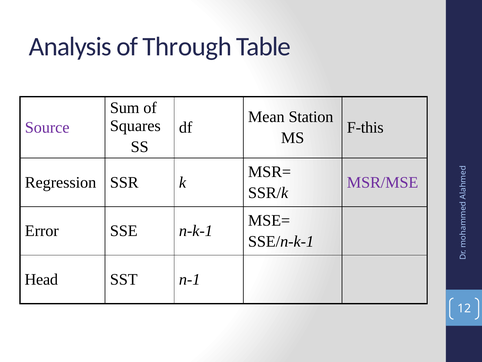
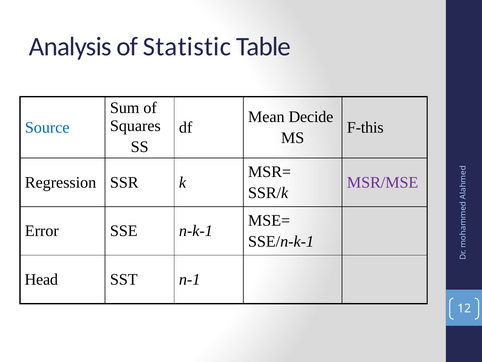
Through: Through -> Statistic (187, 46)
Station: Station -> Decide (311, 117)
Source colour: purple -> blue (47, 127)
